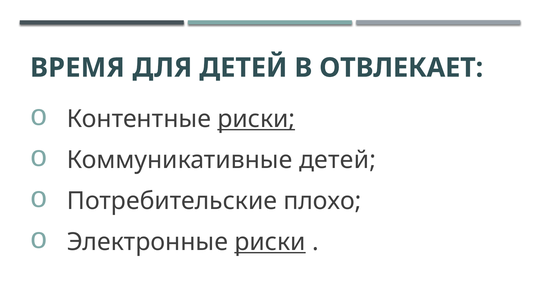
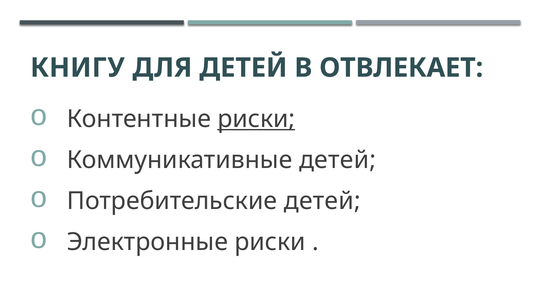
ВРЕМЯ: ВРЕМЯ -> КНИГУ (77, 68)
Потребительские плохо: плохо -> детей (322, 201)
риски underline: present -> none (270, 242)
